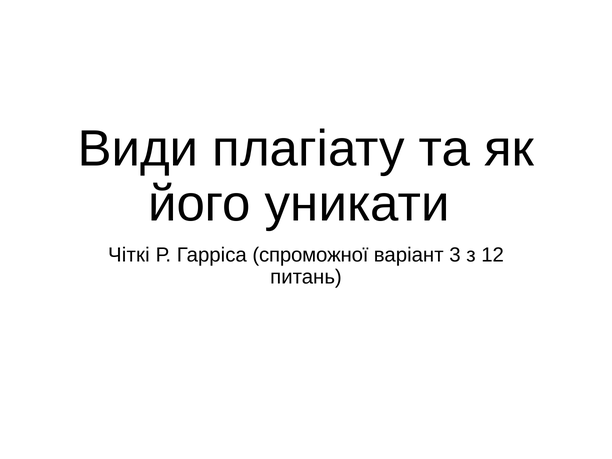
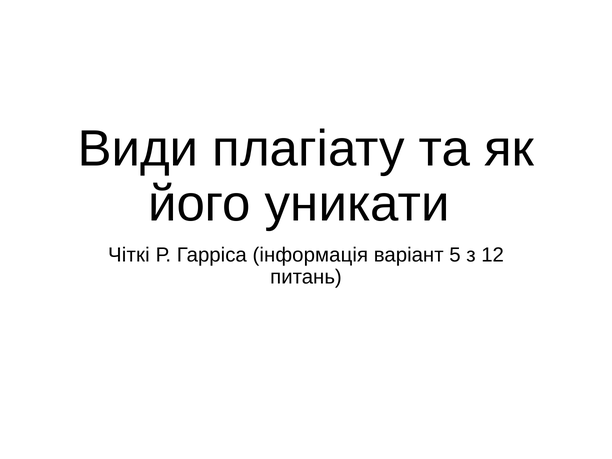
спроможної: спроможної -> інформація (310, 255)
3: 3 -> 5 (455, 255)
